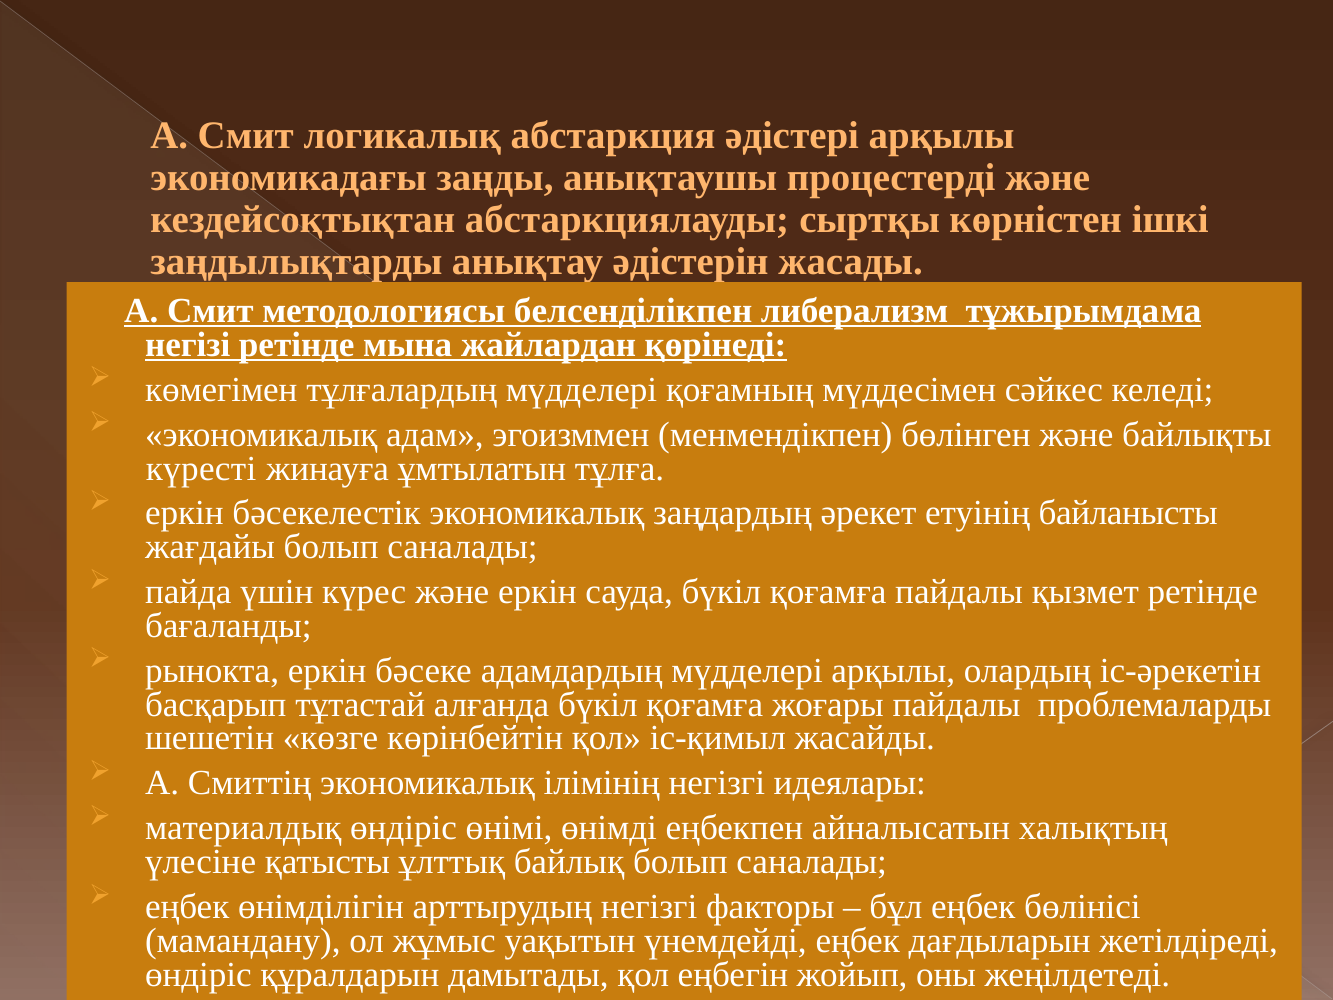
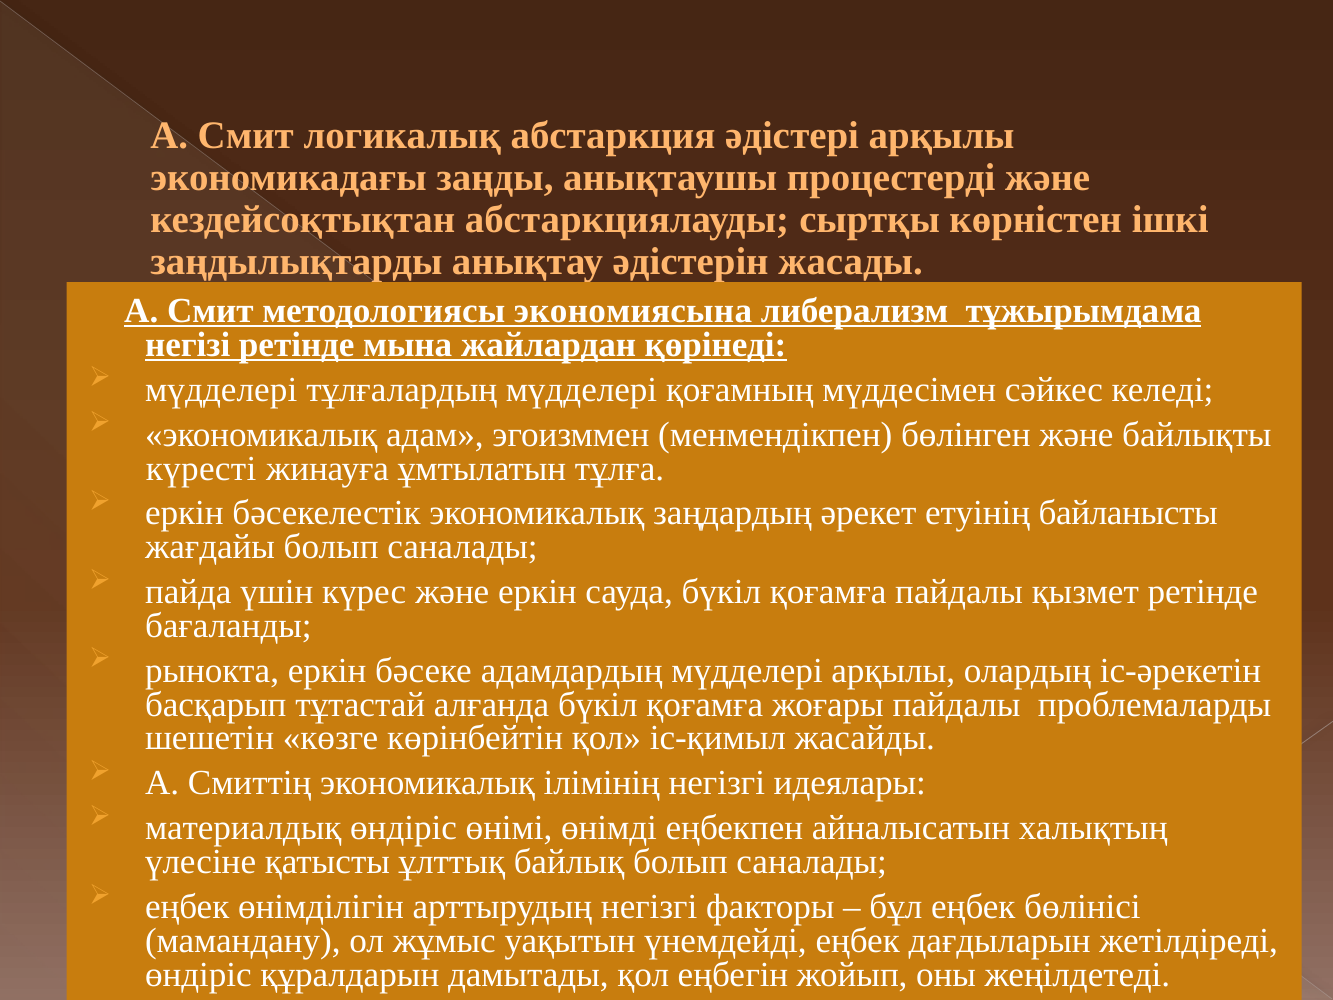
белсенділікпен: белсенділікпен -> экономиясына (633, 311)
көмегімен: көмегімен -> мүдделері (221, 390)
